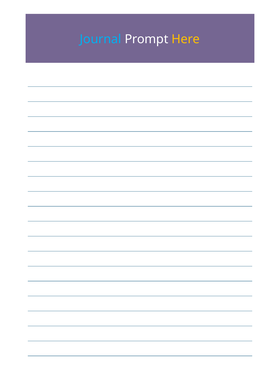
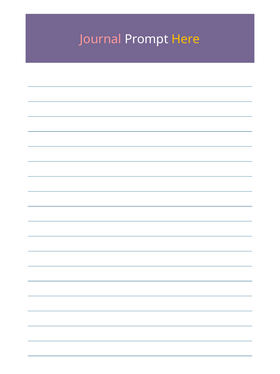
Journal colour: light blue -> pink (101, 39)
